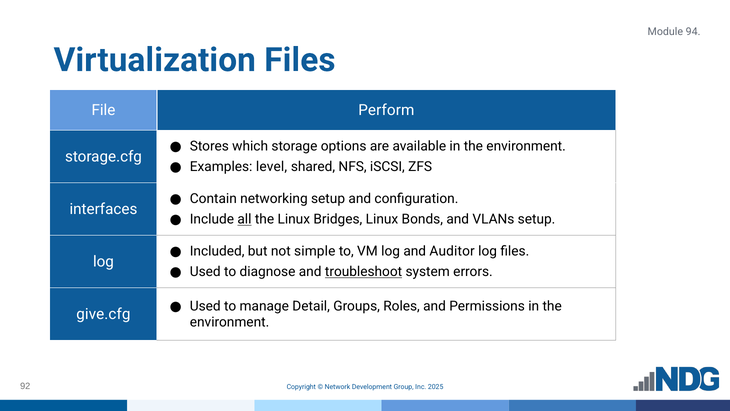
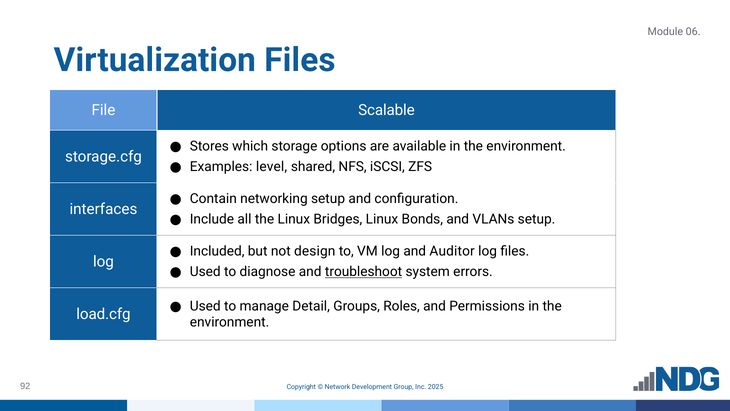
94: 94 -> 06 (693, 32)
Perform: Perform -> Scalable (386, 110)
all underline: present -> none (244, 219)
simple: simple -> design (315, 251)
give.cfg: give.cfg -> load.cfg (103, 314)
